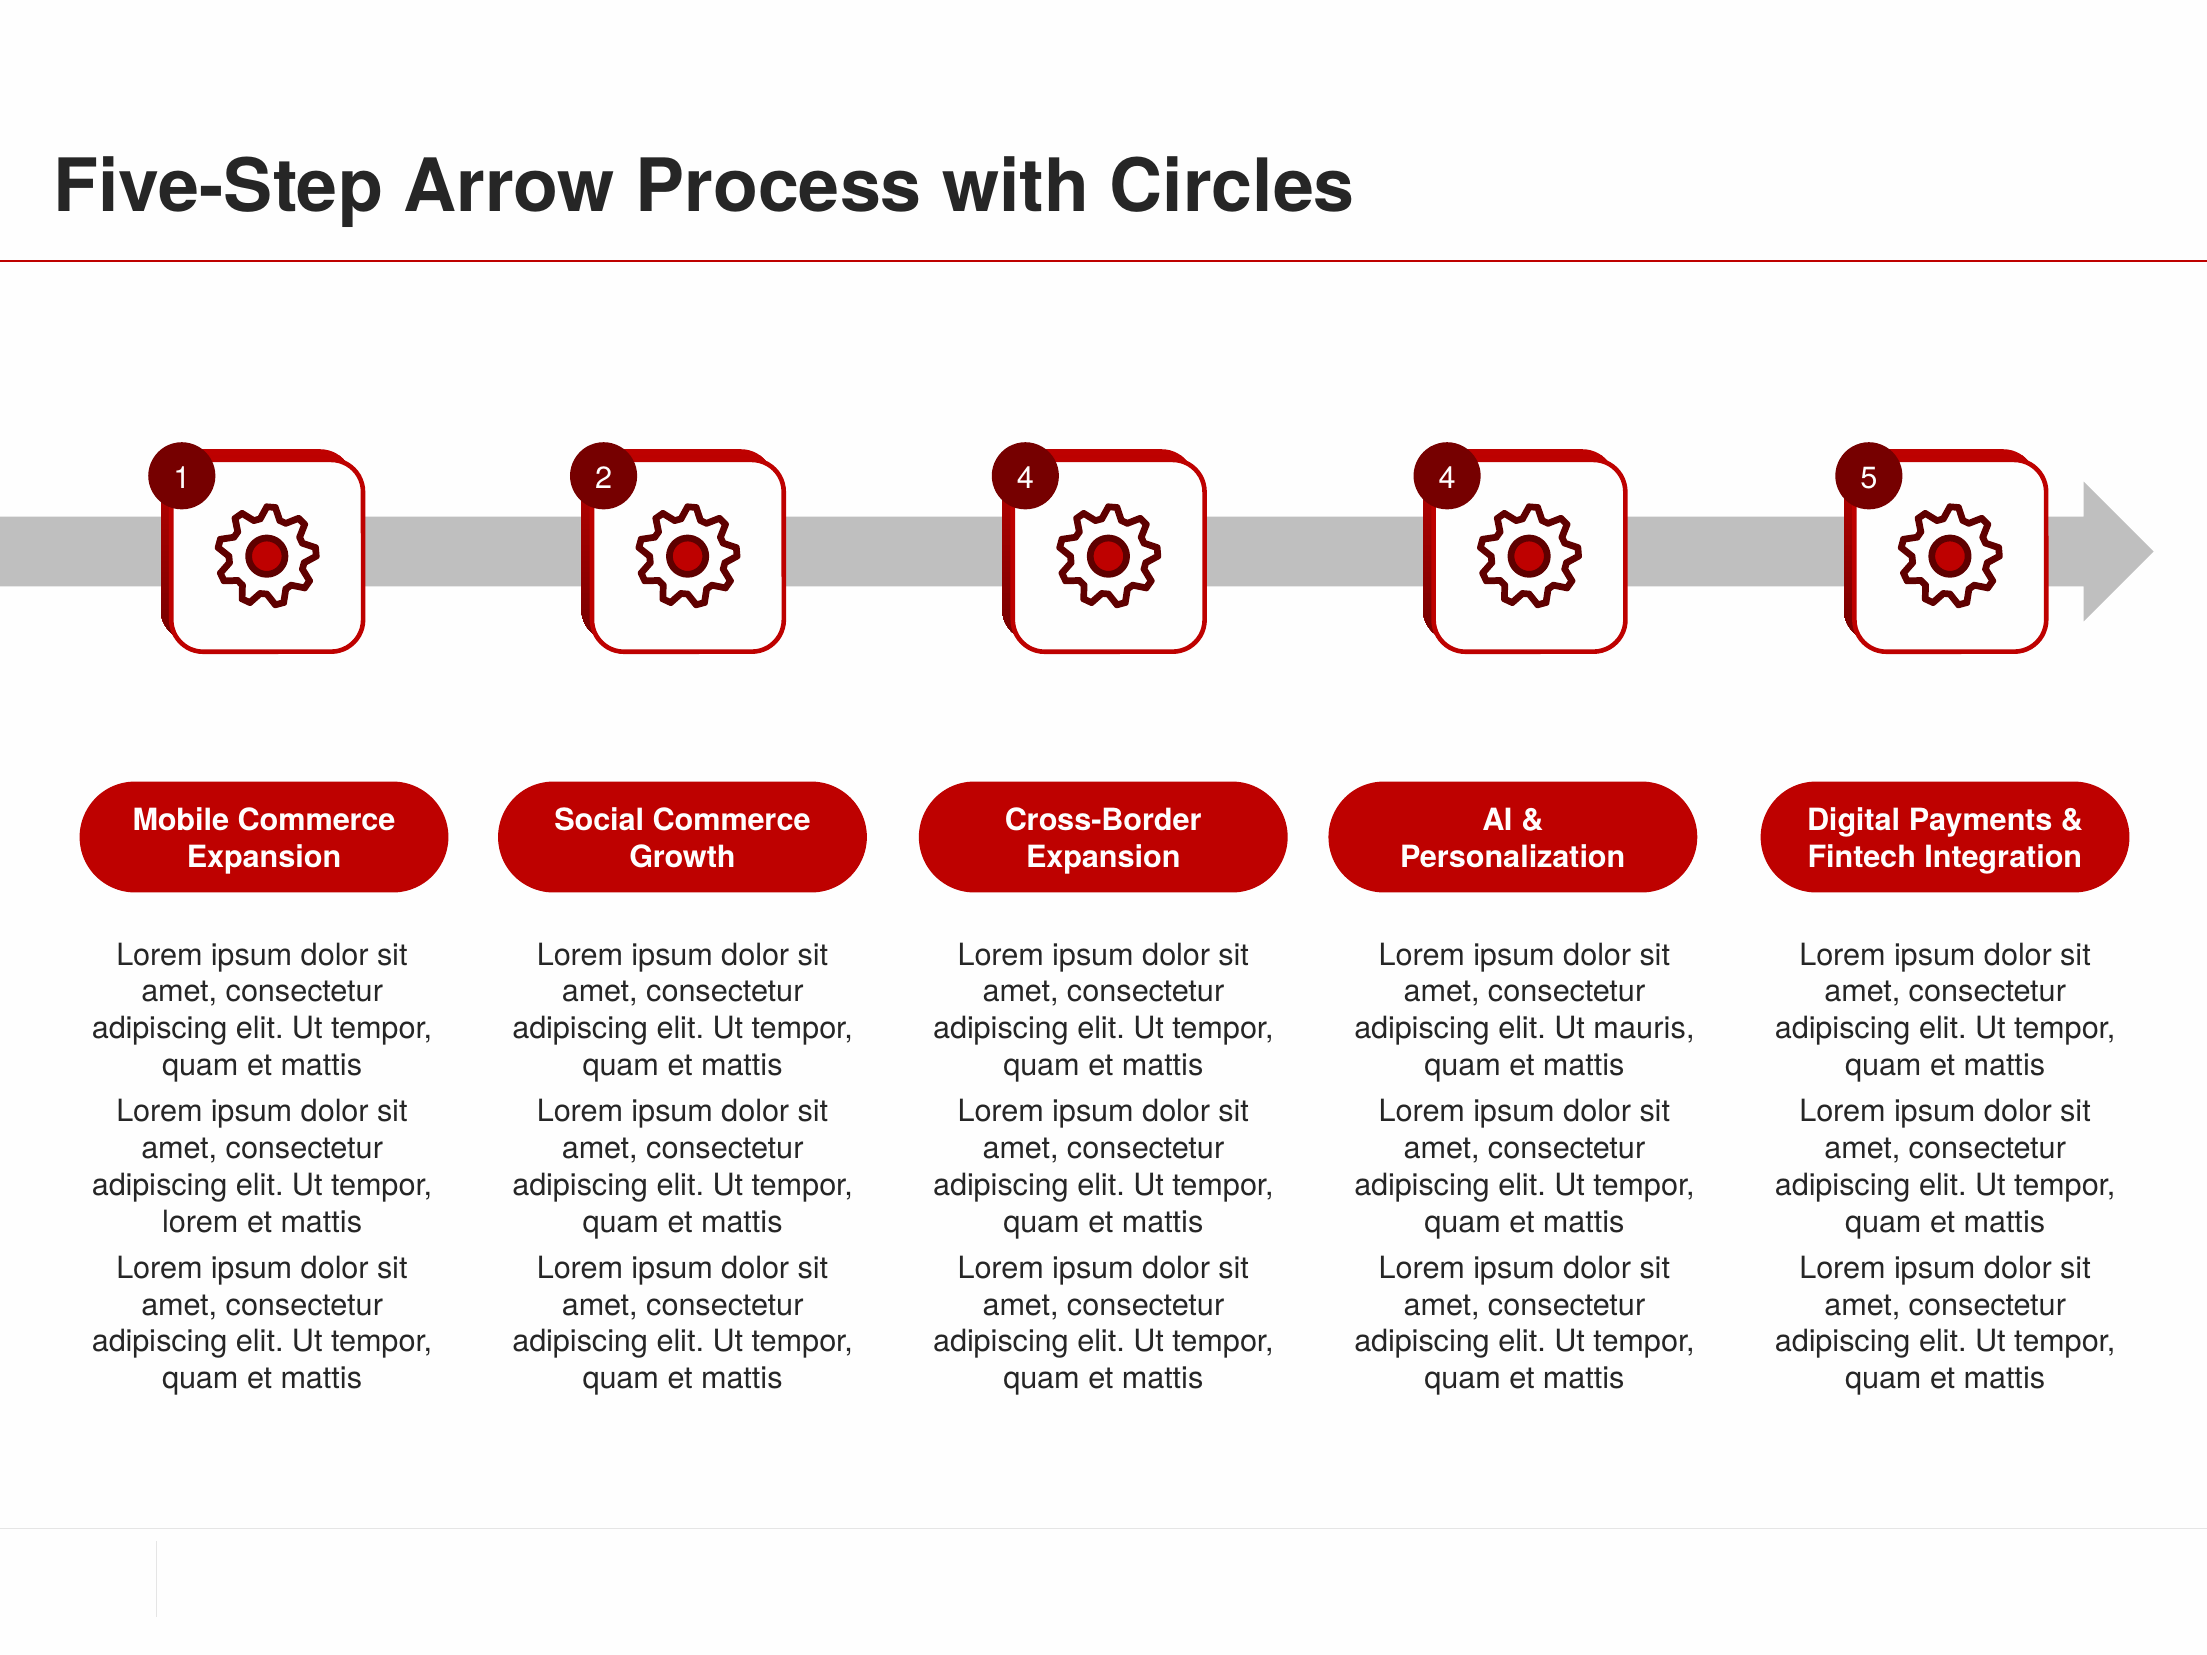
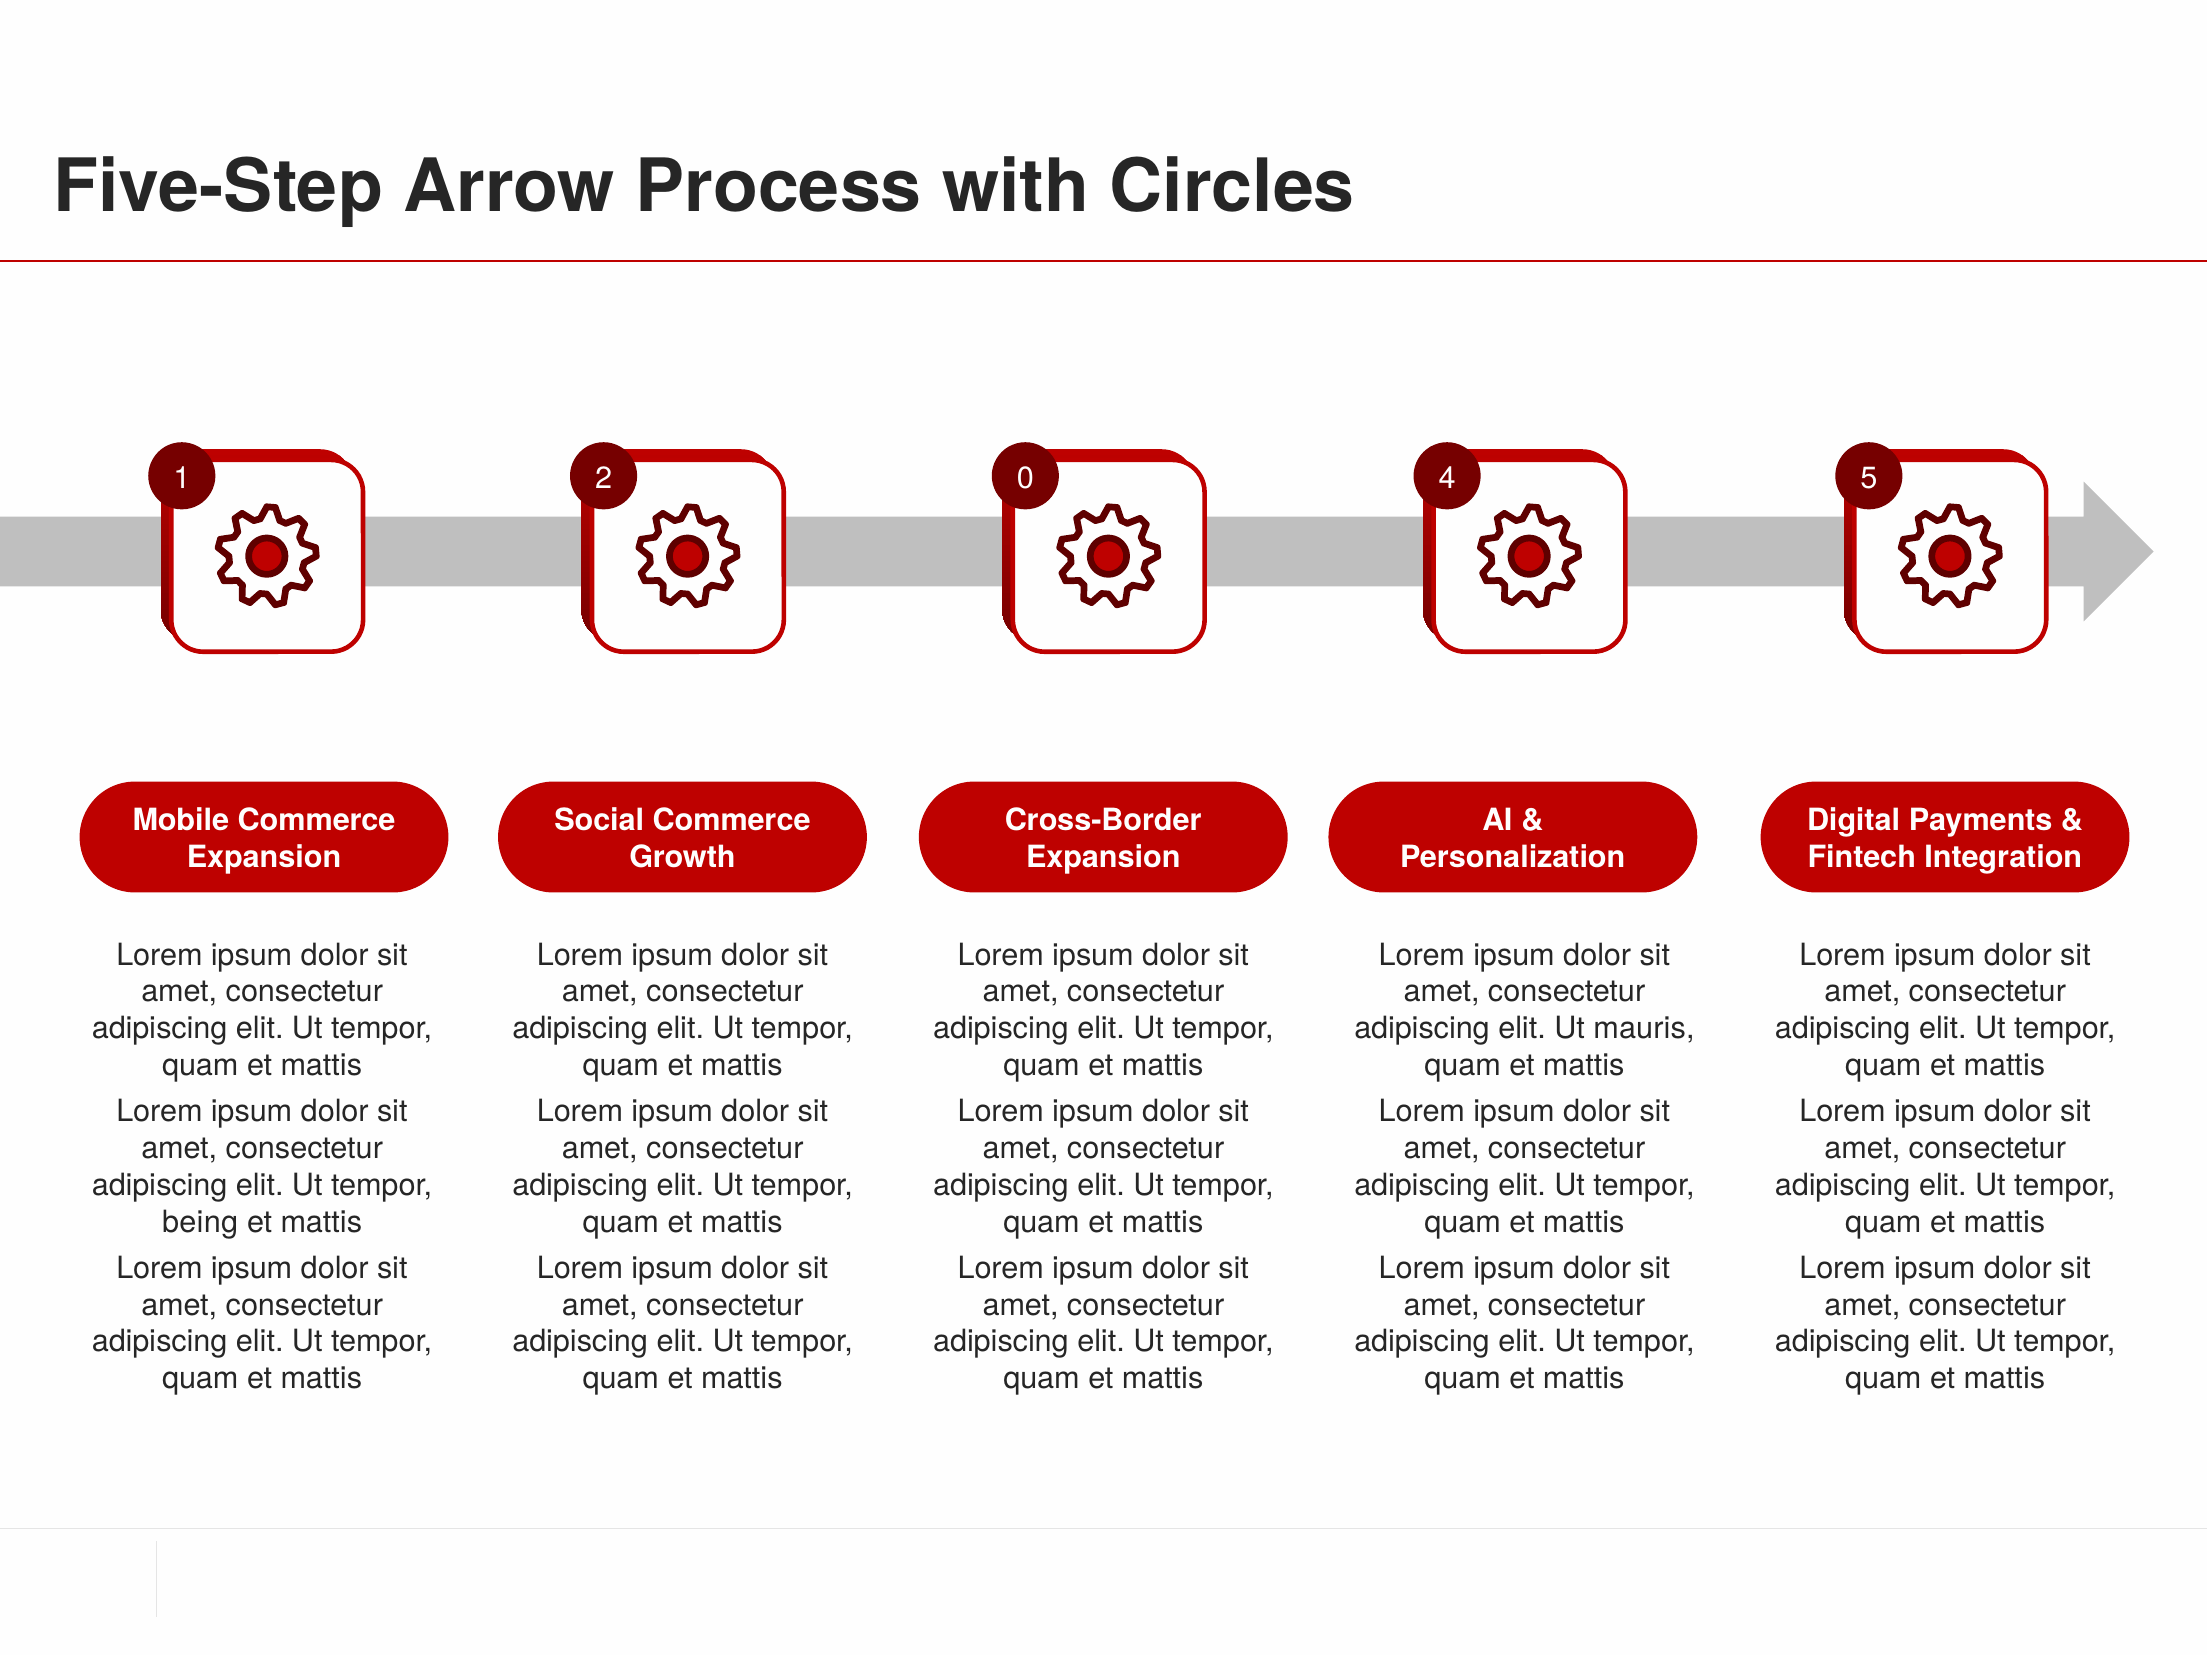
2 4: 4 -> 0 (1025, 478)
lorem: lorem -> being (200, 1222)
